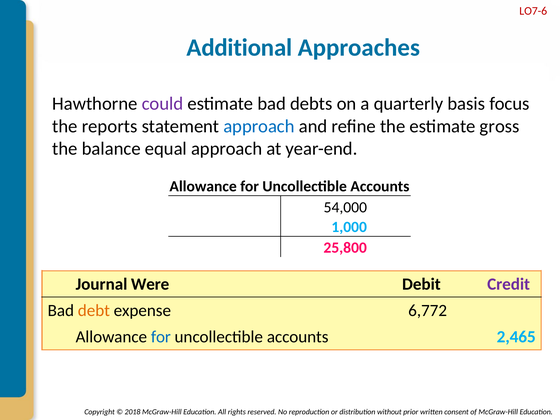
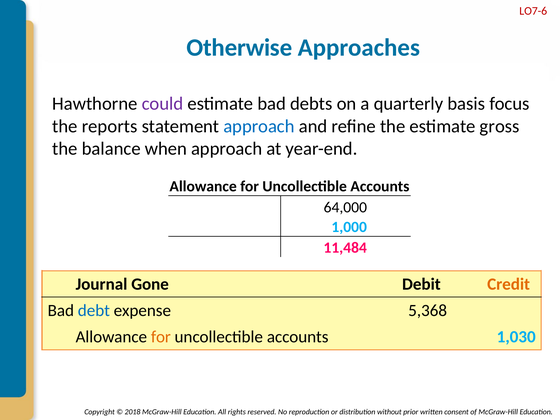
Additional: Additional -> Otherwise (239, 47)
equal: equal -> when (166, 149)
54,000: 54,000 -> 64,000 (345, 207)
25,800: 25,800 -> 11,484 (345, 248)
Were: Were -> Gone (150, 284)
Credit colour: purple -> orange (509, 284)
debt colour: orange -> blue (94, 311)
6,772: 6,772 -> 5,368 (428, 311)
for colour: blue -> orange (161, 337)
2,465: 2,465 -> 1,030 (516, 337)
